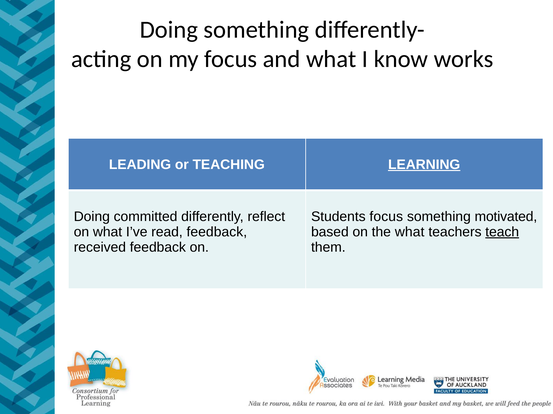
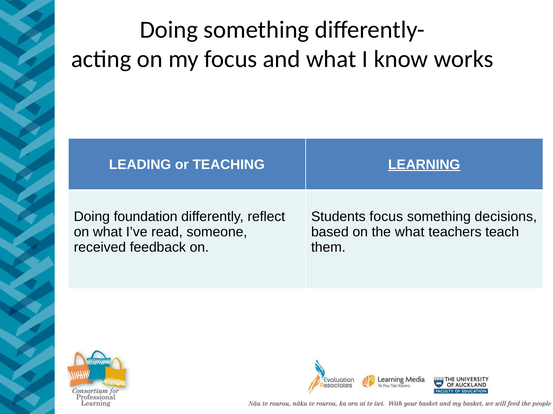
committed: committed -> foundation (146, 217)
motivated: motivated -> decisions (506, 217)
read feedback: feedback -> someone (217, 232)
teach underline: present -> none (502, 232)
